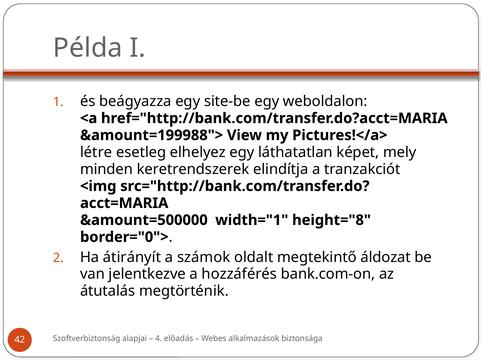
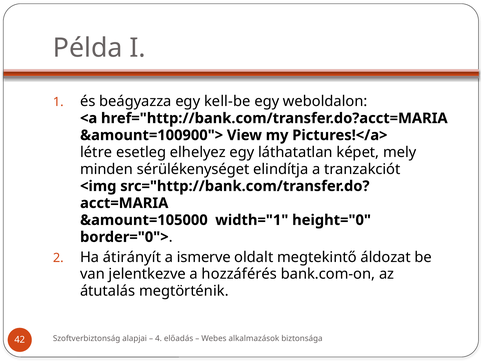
site-be: site-be -> kell-be (227, 101)
&amount=199988">: &amount=199988"> -> &amount=100900"> (152, 135)
keretrendszerek: keretrendszerek -> sérülékenységet (193, 169)
&amount=500000: &amount=500000 -> &amount=105000 (144, 220)
height="8: height="8 -> height="0 (332, 220)
számok: számok -> ismerve (204, 257)
